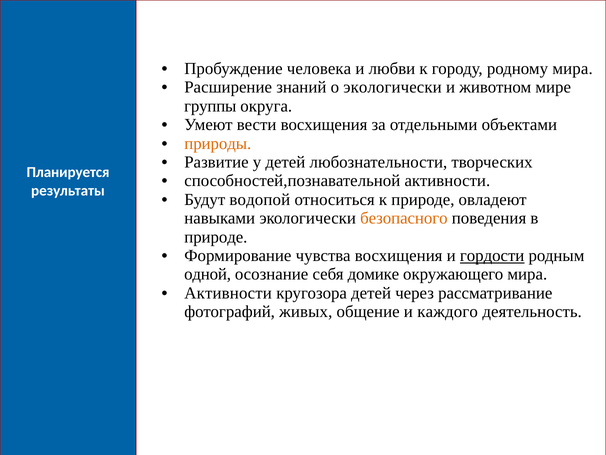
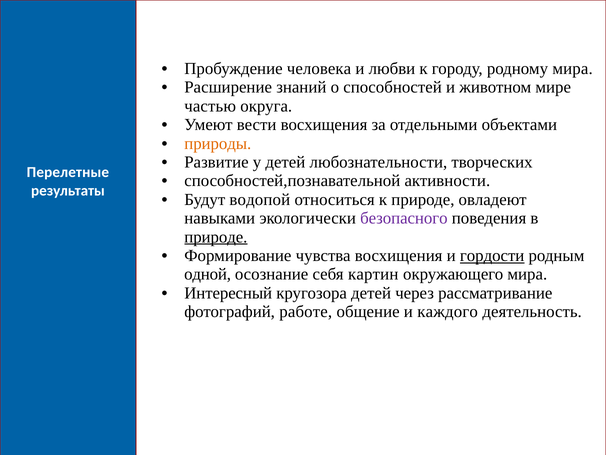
о экологически: экологически -> способностей (393, 87)
группы: группы -> частью (210, 106)
Планируется: Планируется -> Перелетные (68, 172)
безопасного colour: orange -> purple (404, 218)
природе underline: none -> present (216, 237)
домике: домике -> картин (373, 274)
Активности: Активности -> Интересный (228, 293)
живых: живых -> работе (306, 311)
